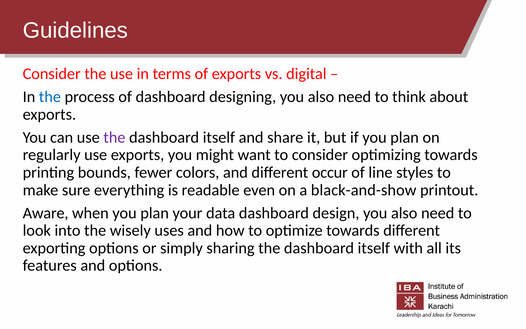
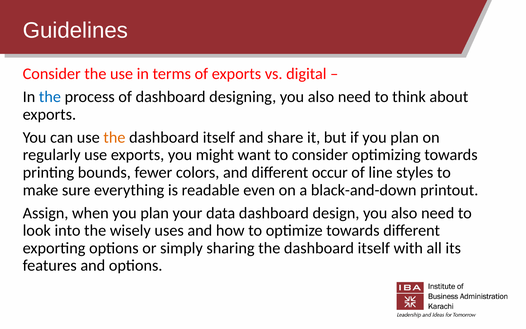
the colour: purple -> orange (114, 137)
black-and-show: black-and-show -> black-and-down (364, 190)
Aware: Aware -> Assign (46, 213)
